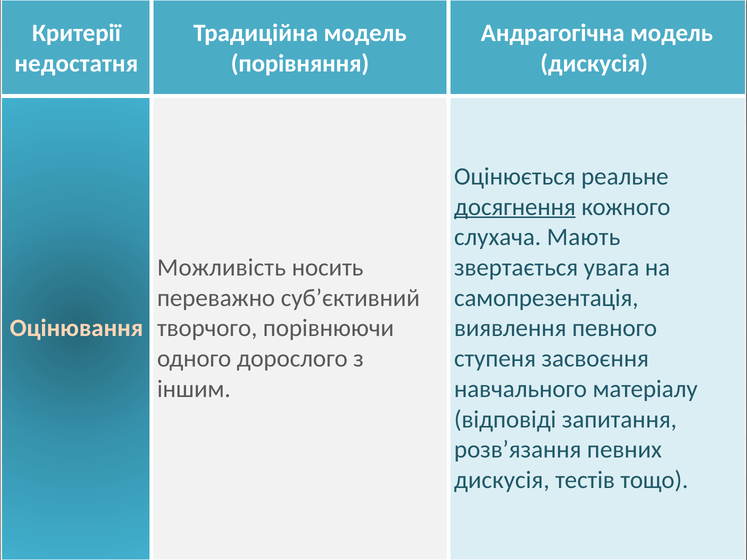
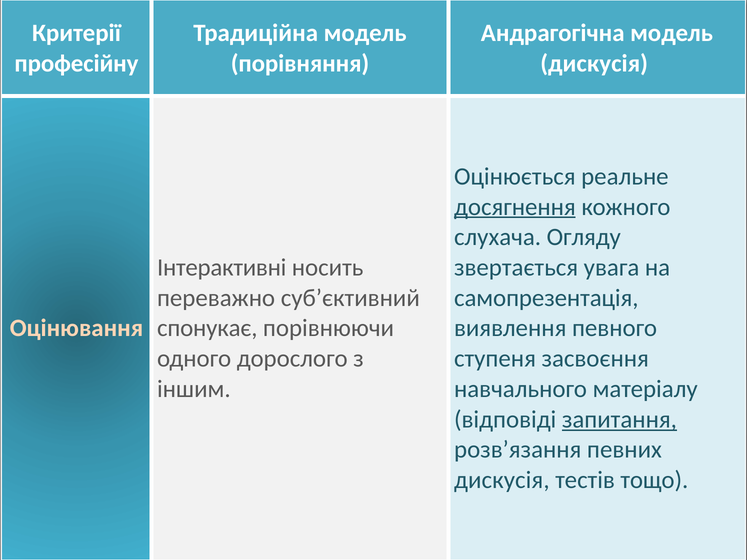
недостатня: недостатня -> професійну (76, 63)
Мають: Мають -> Огляду (584, 237)
Можливість: Можливість -> Інтерактивні (222, 268)
творчого: творчого -> спонукає (207, 328)
запитання underline: none -> present (619, 420)
